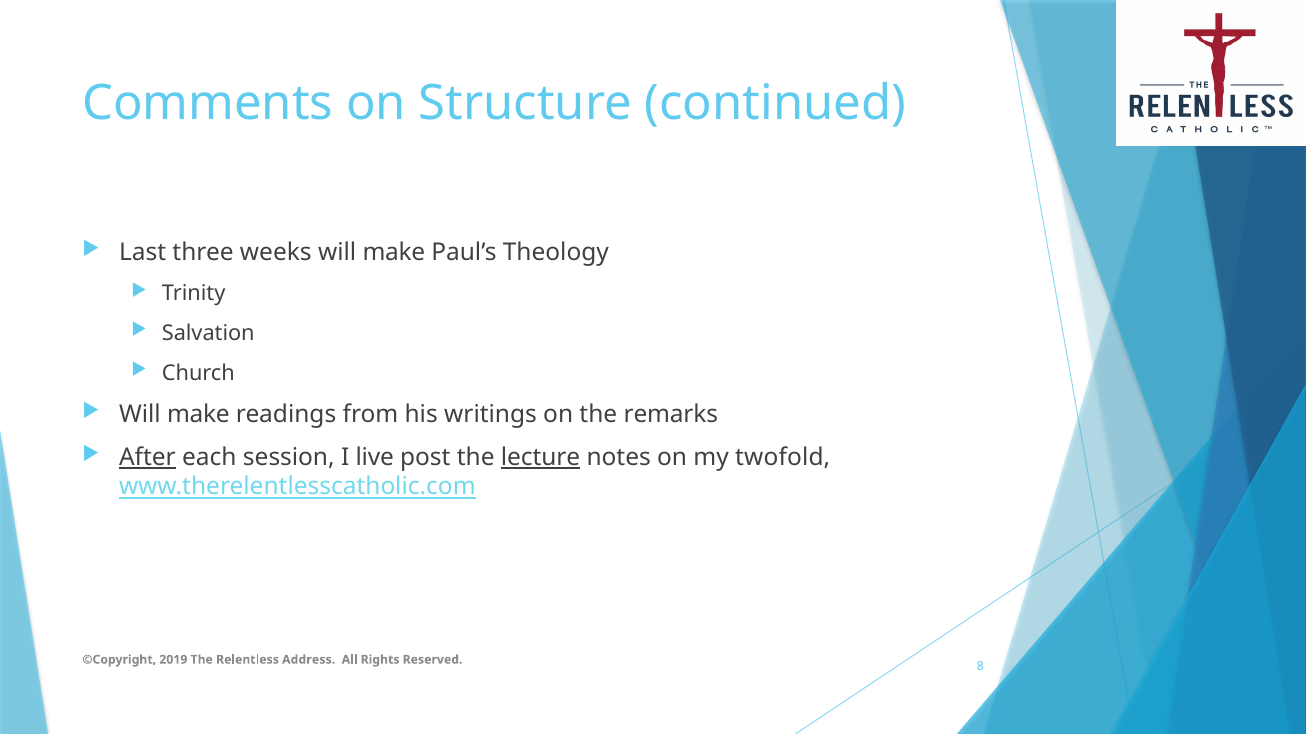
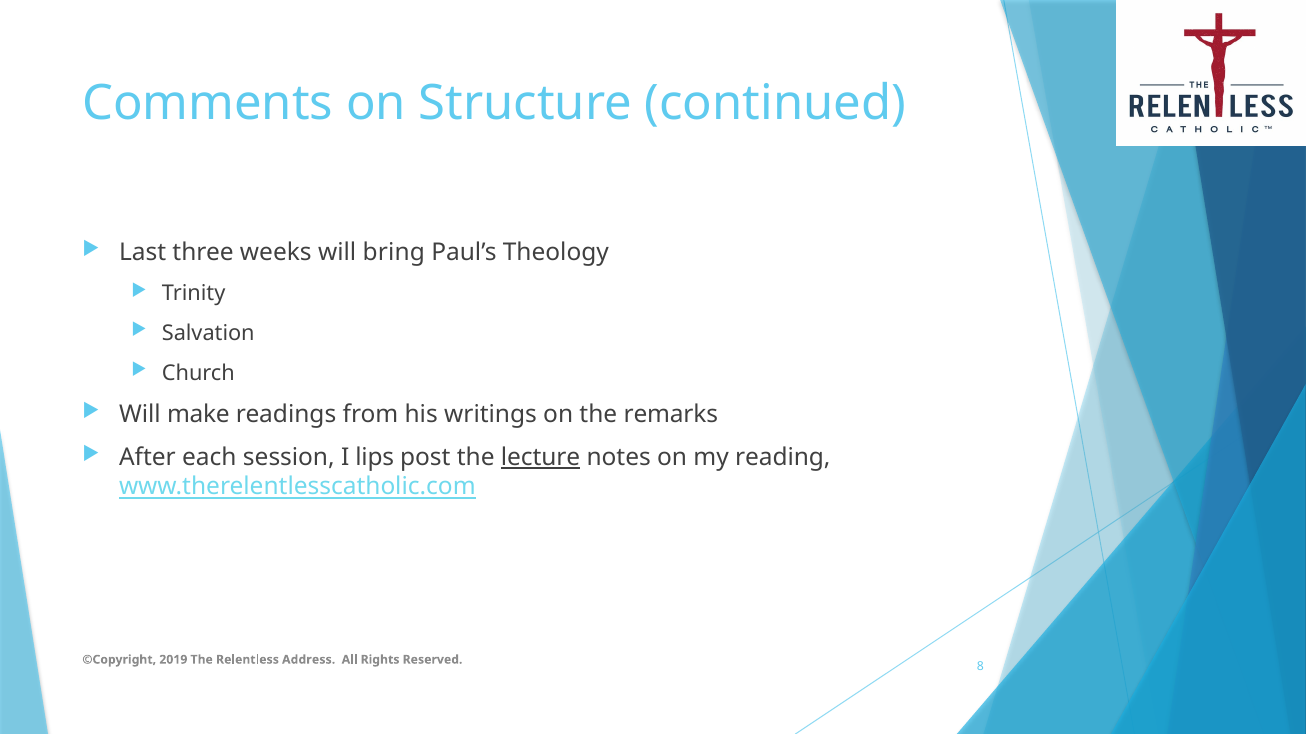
weeks will make: make -> bring (394, 253)
After underline: present -> none (147, 458)
live: live -> lips (375, 458)
twofold: twofold -> reading (783, 458)
